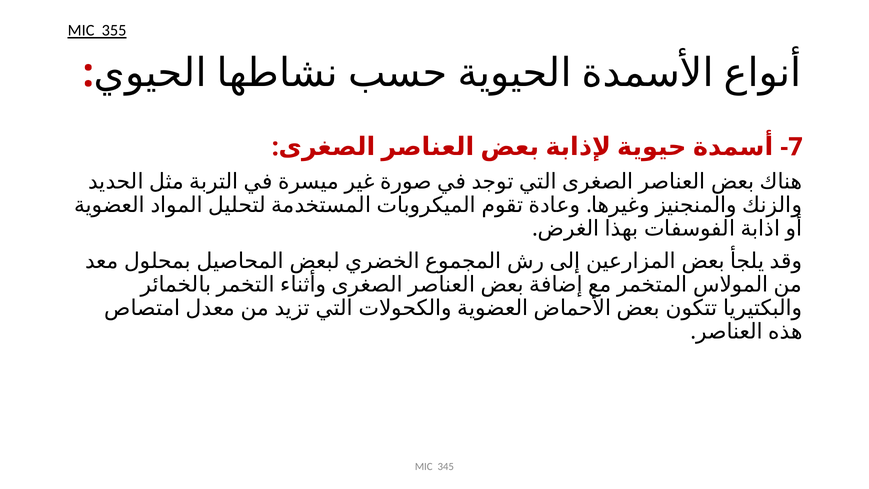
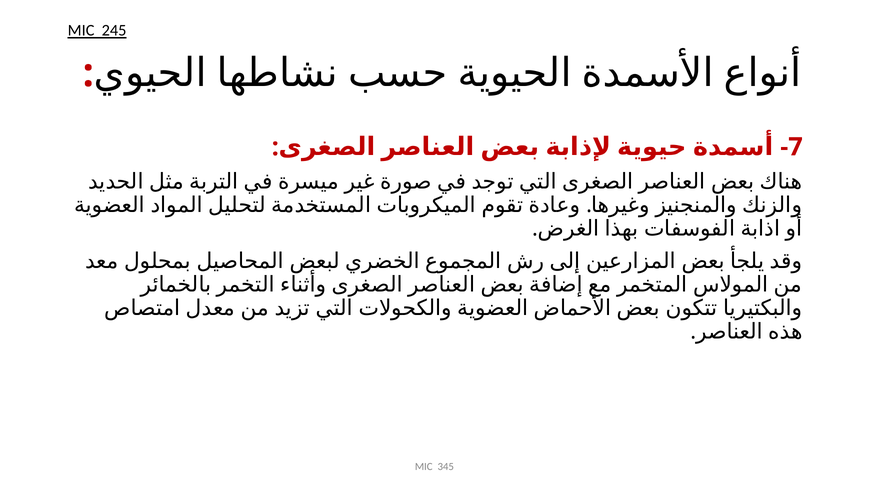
355: 355 -> 245 (114, 31)
